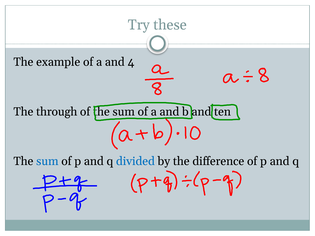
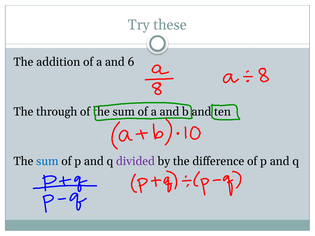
example: example -> addition (58, 62)
4: 4 -> 6 (131, 62)
divided colour: blue -> purple (135, 161)
